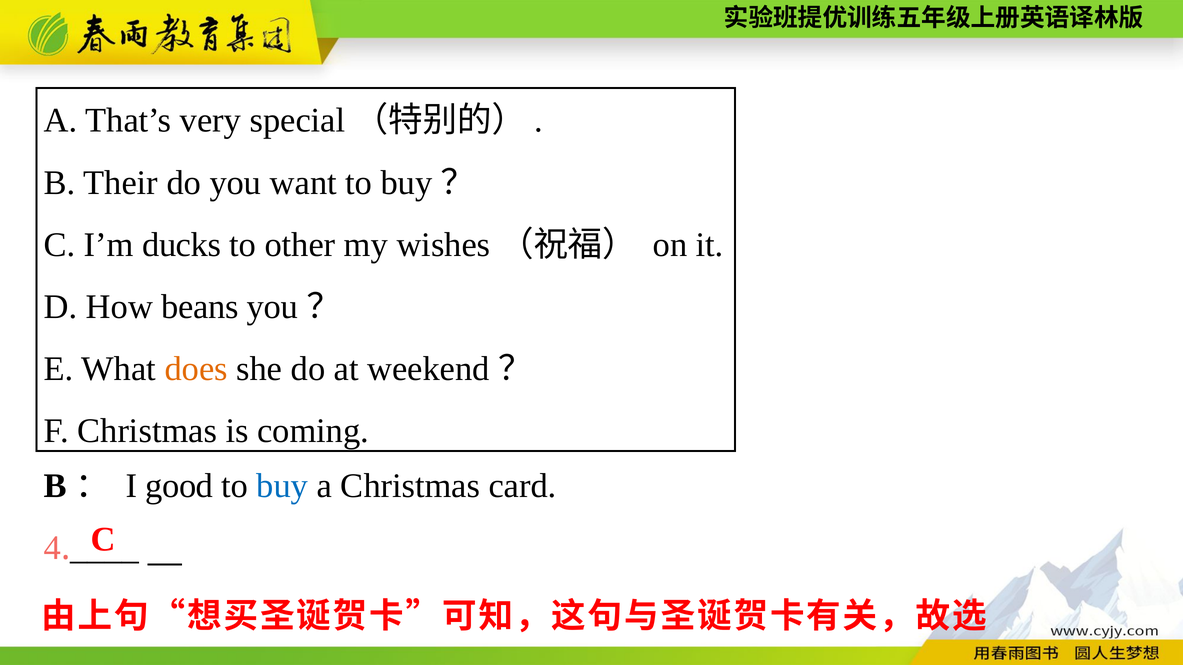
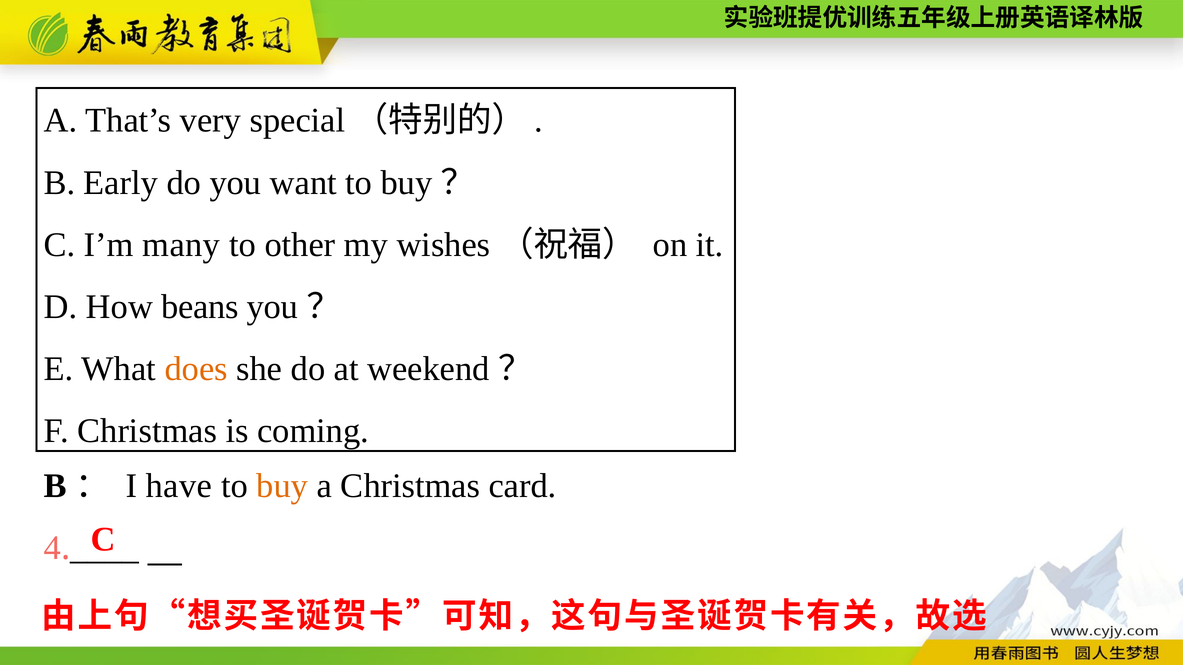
Their: Their -> Early (121, 183)
ducks: ducks -> many (181, 245)
good: good -> have (179, 486)
buy colour: blue -> orange (282, 486)
